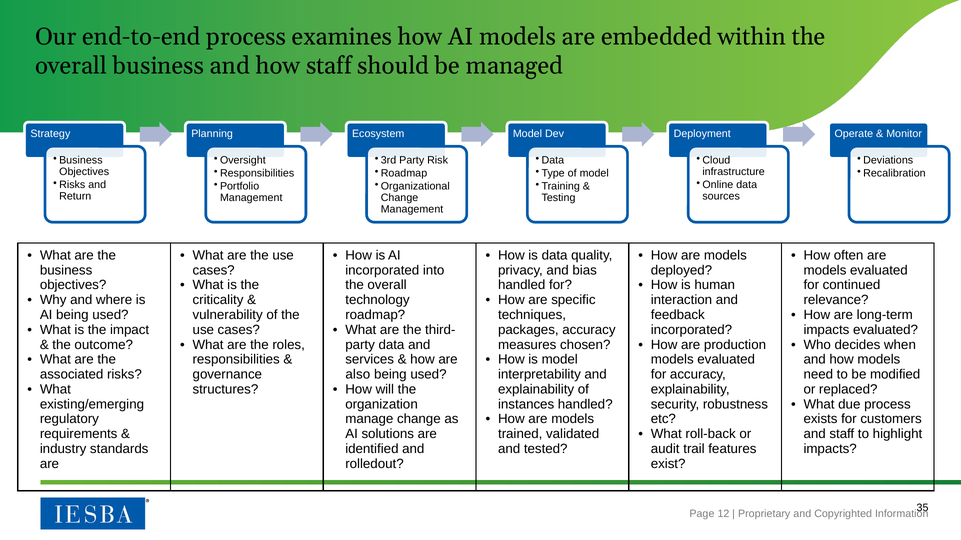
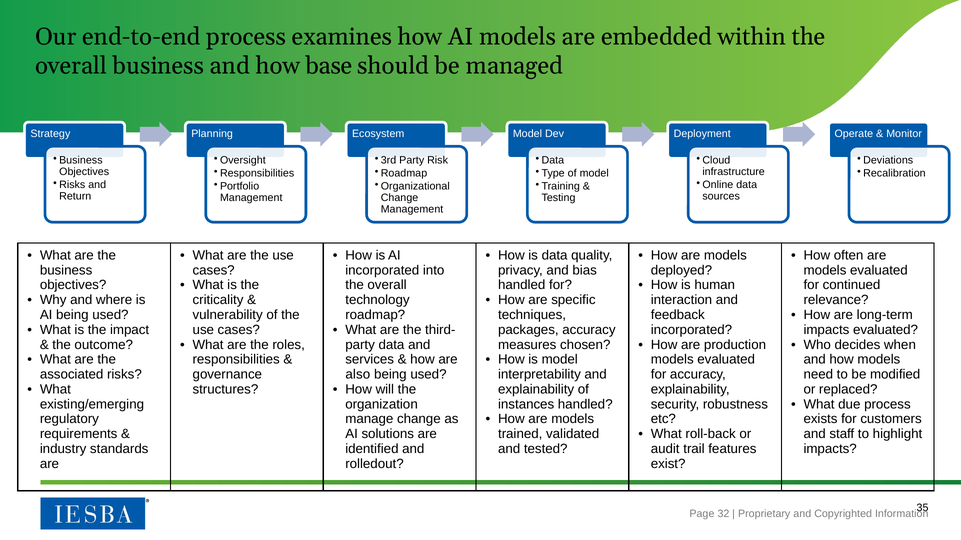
how staff: staff -> base (329, 66)
12: 12 -> 32 (723, 514)
